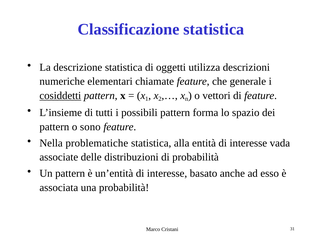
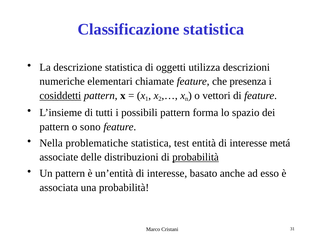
generale: generale -> presenza (248, 82)
alla: alla -> test (182, 143)
vada: vada -> metá (280, 143)
probabilità underline: none -> present (195, 157)
